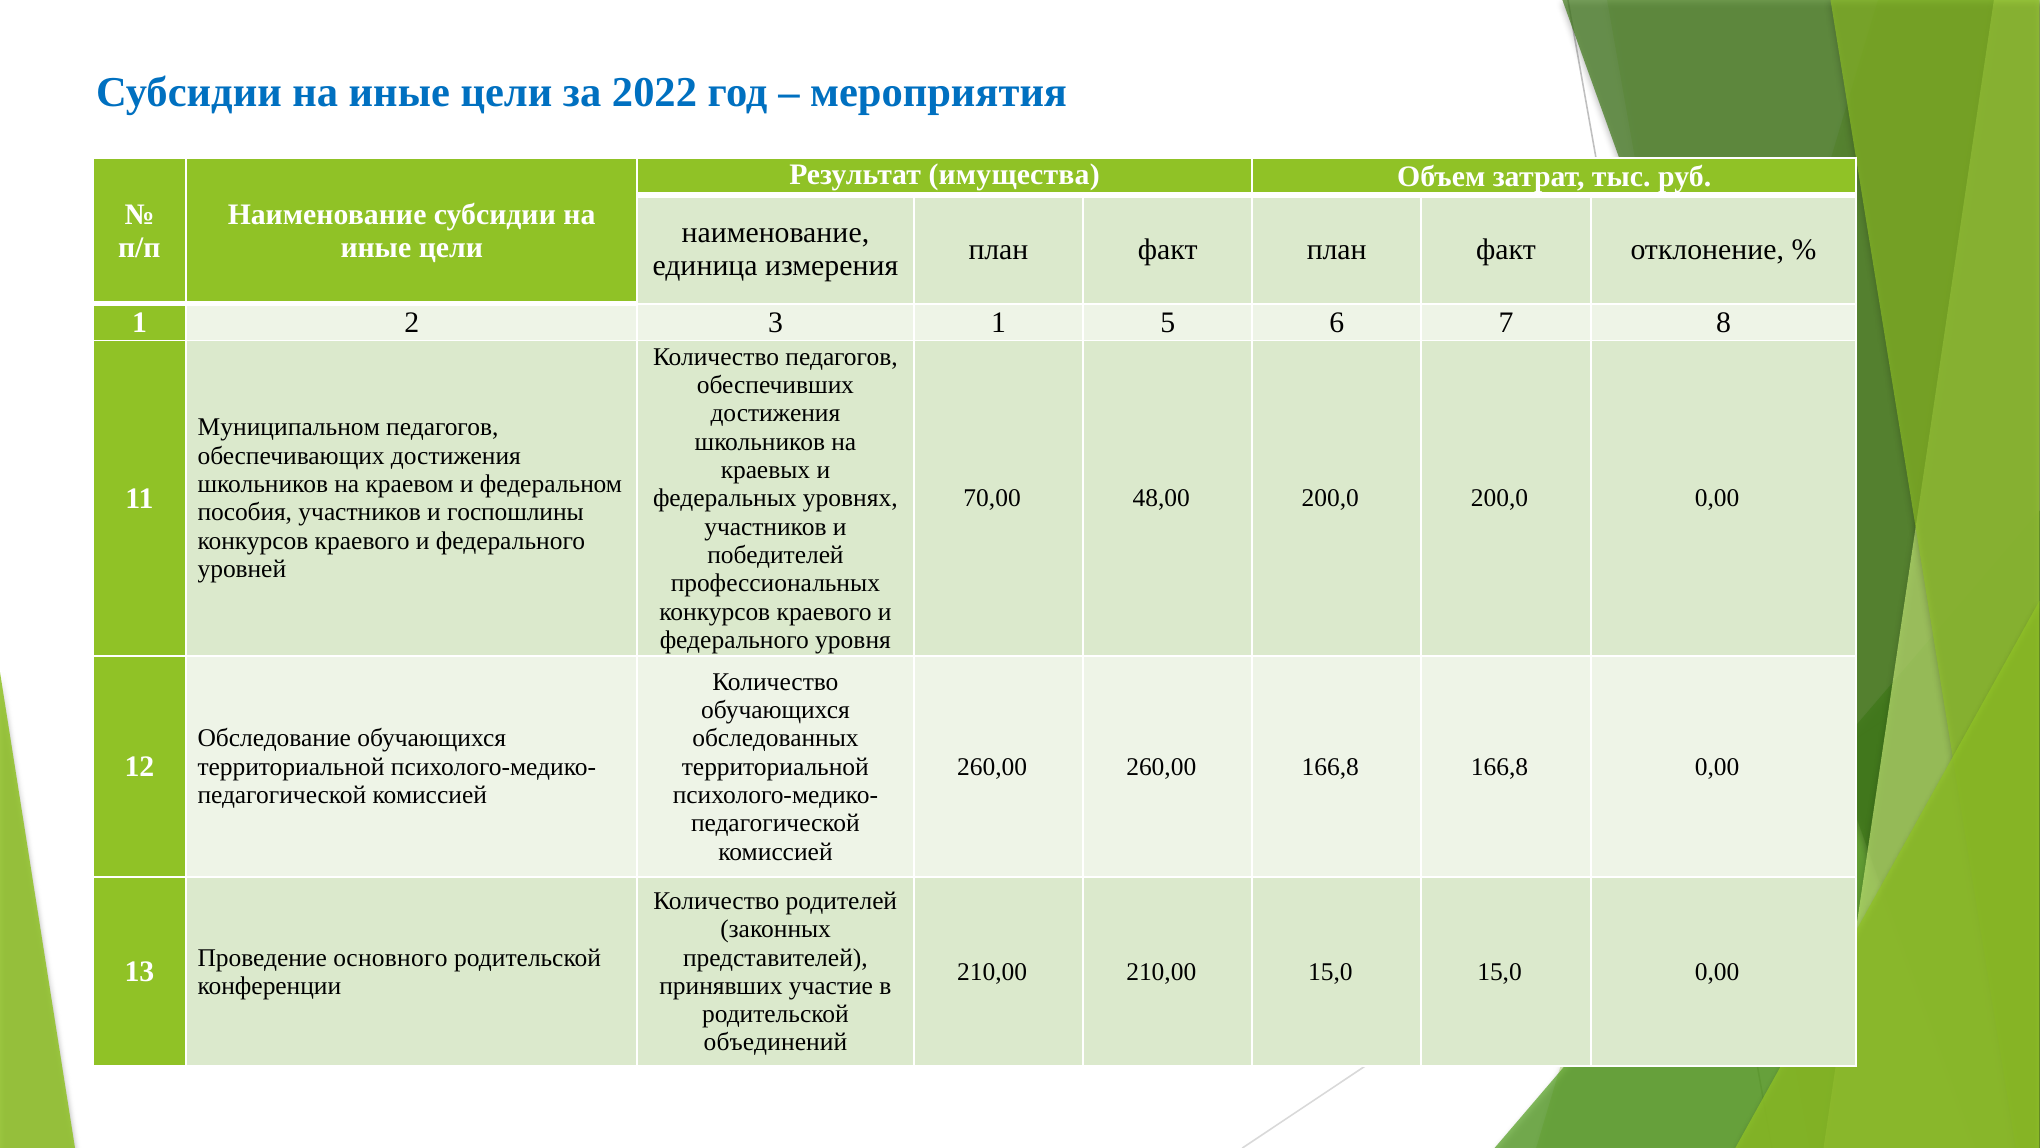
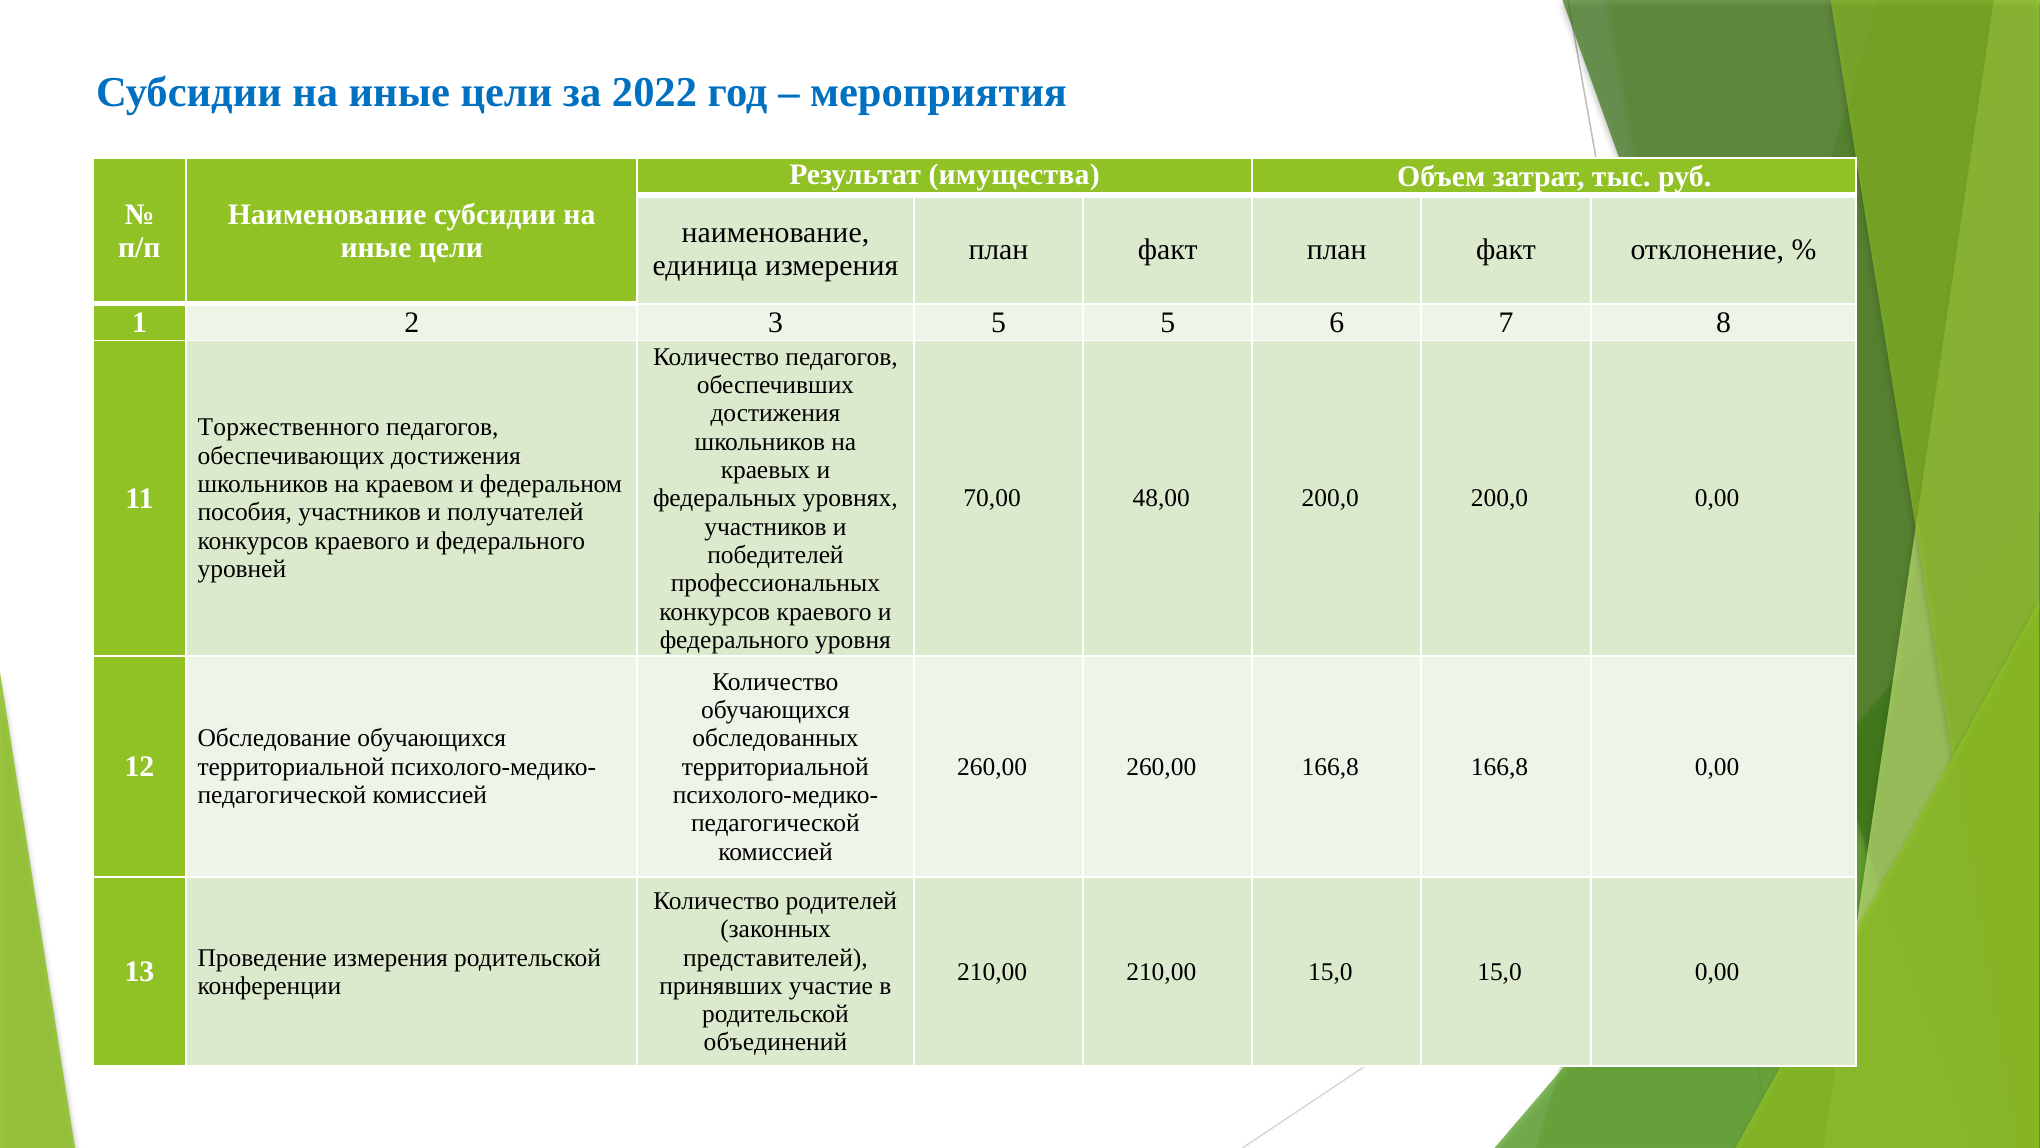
3 1: 1 -> 5 (999, 322)
Муниципальном: Муниципальном -> Торжественного (289, 427)
госпошлины: госпошлины -> получателей (515, 512)
Проведение основного: основного -> измерения (391, 957)
